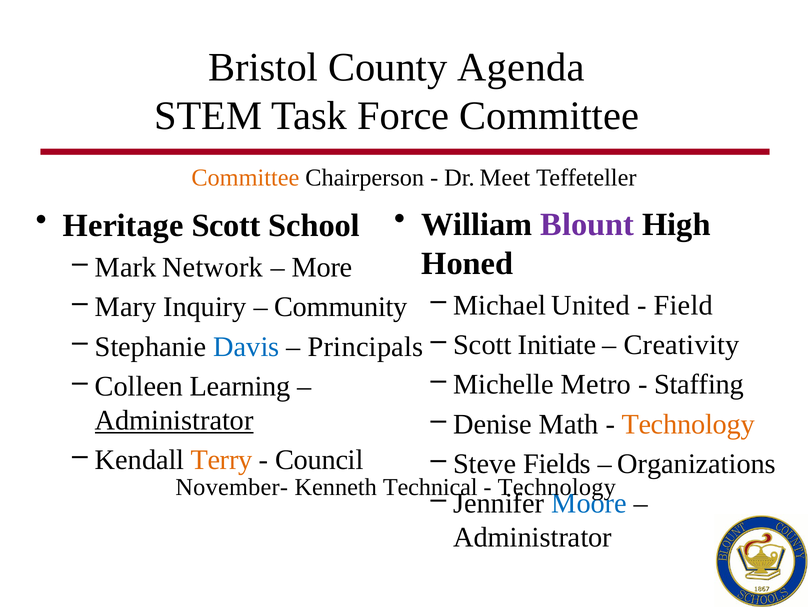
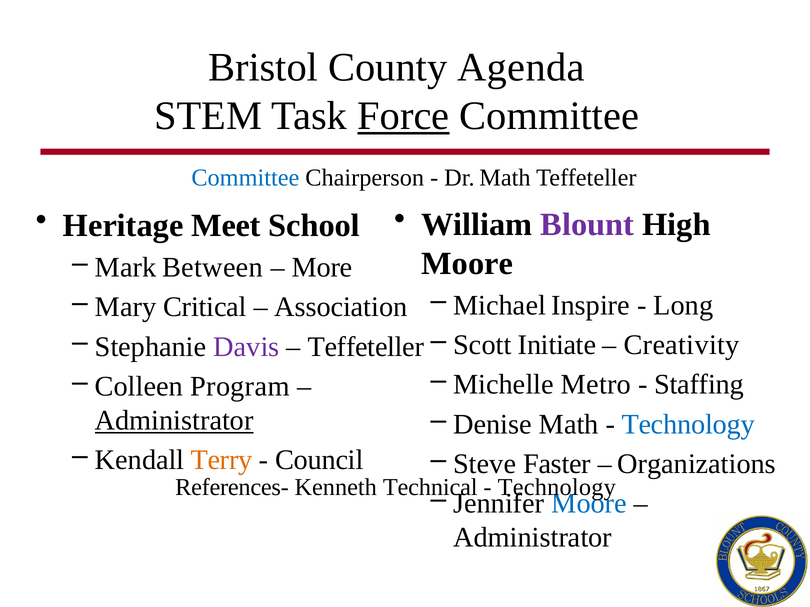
Force underline: none -> present (403, 116)
Committee colour: orange -> blue (245, 178)
Dr Meet: Meet -> Math (505, 178)
Heritage Scott: Scott -> Meet (226, 226)
Honed: Honed -> Moore (467, 264)
Network: Network -> Between (213, 268)
United: United -> Inspire (591, 305)
Field: Field -> Long (683, 305)
Inquiry: Inquiry -> Critical (205, 307)
Community: Community -> Association (341, 307)
Davis colour: blue -> purple (246, 347)
Principals: Principals -> Teffeteller (366, 347)
Learning: Learning -> Program (240, 387)
Technology colour: orange -> blue (688, 425)
Fields: Fields -> Faster (557, 464)
November-: November- -> References- (232, 488)
